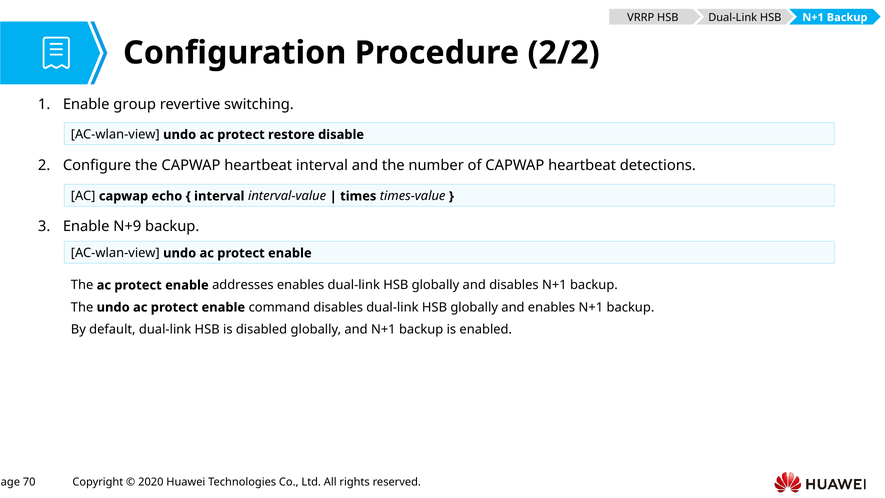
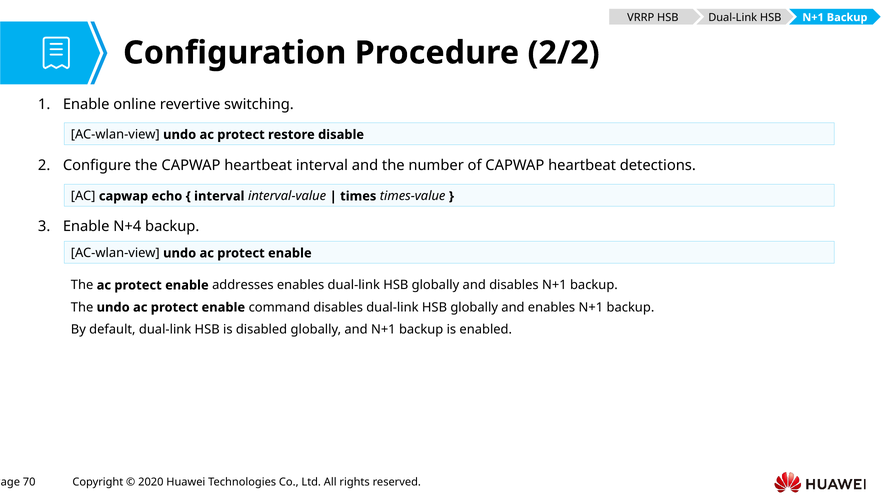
group: group -> online (135, 104)
N+9: N+9 -> N+4 (127, 226)
